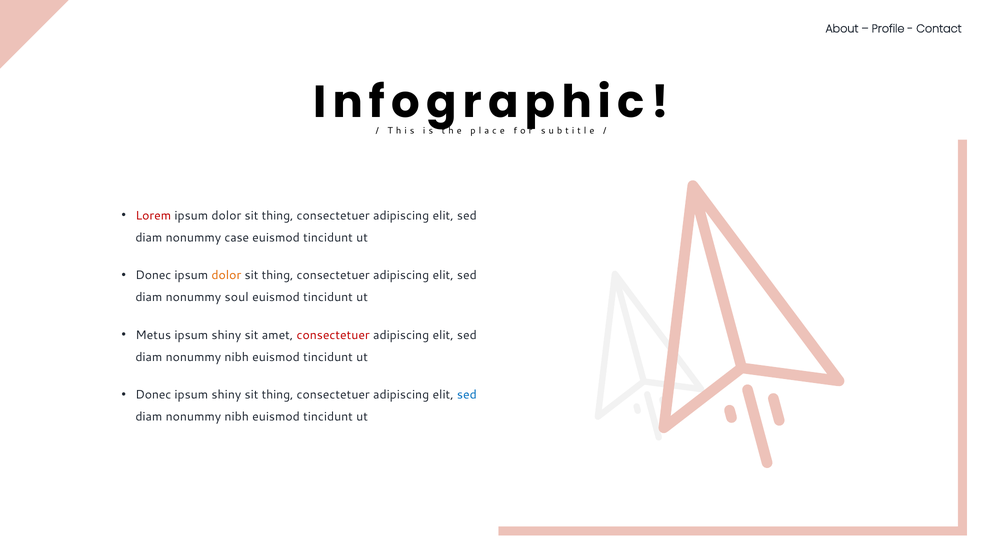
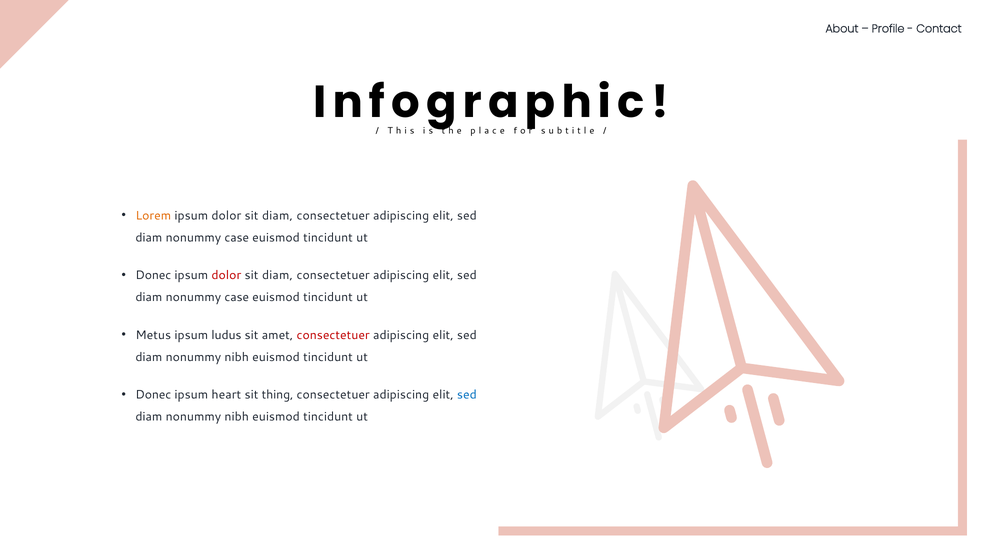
Lorem colour: red -> orange (153, 216)
thing: thing -> diam (277, 216)
dolor colour: orange -> red (226, 275)
thing: thing -> diam (277, 275)
soul: soul -> case (237, 298)
shiny: shiny -> ludus (226, 335)
shiny: shiny -> heart (226, 395)
